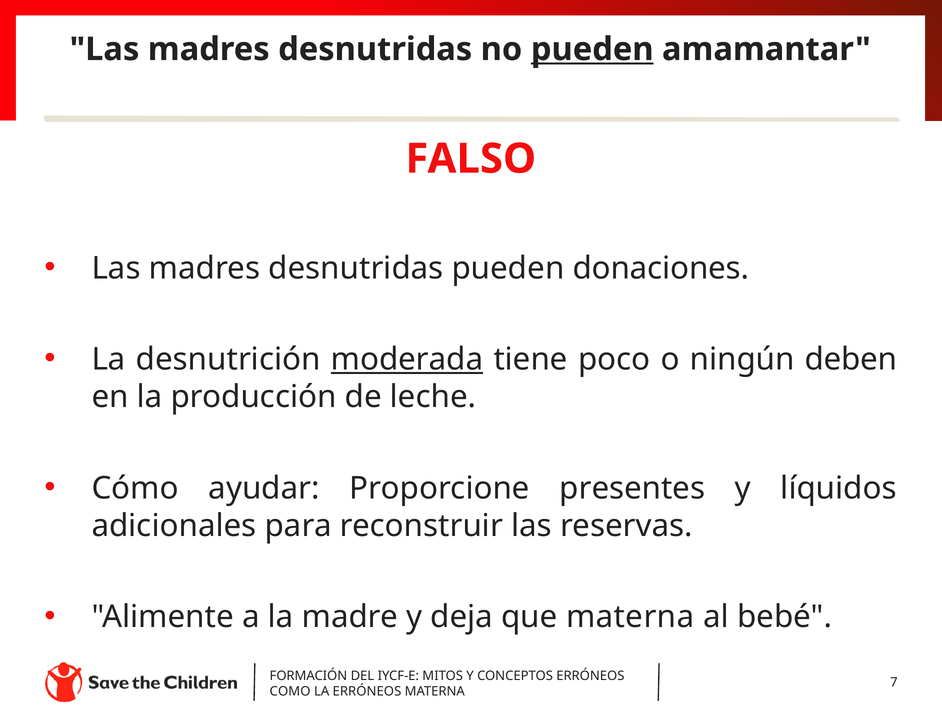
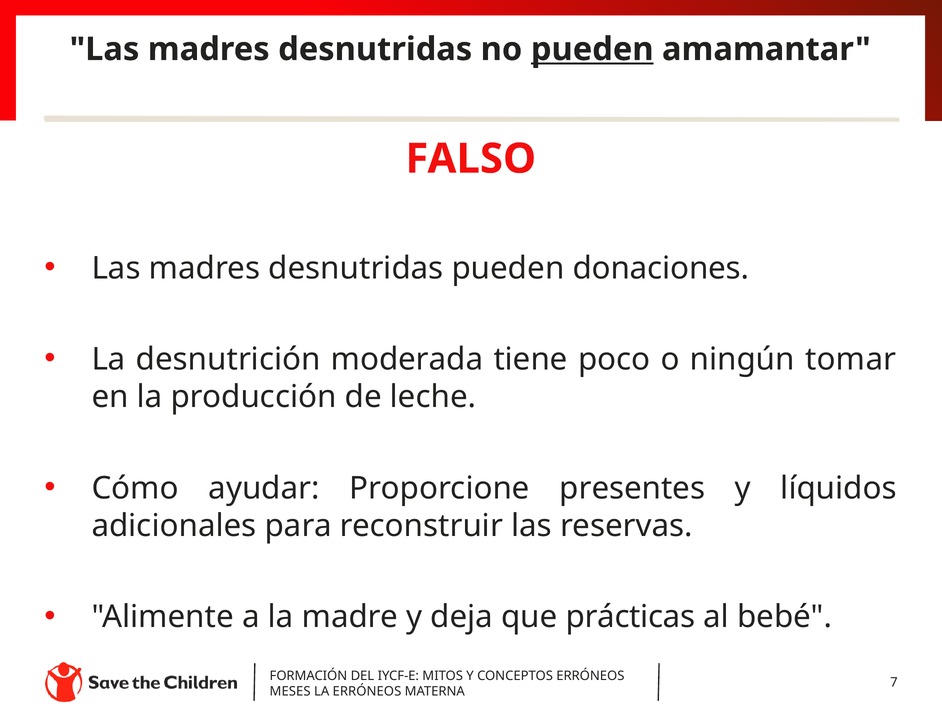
moderada underline: present -> none (407, 359)
deben: deben -> tomar (851, 359)
que materna: materna -> prácticas (630, 617)
COMO: COMO -> MESES (290, 691)
